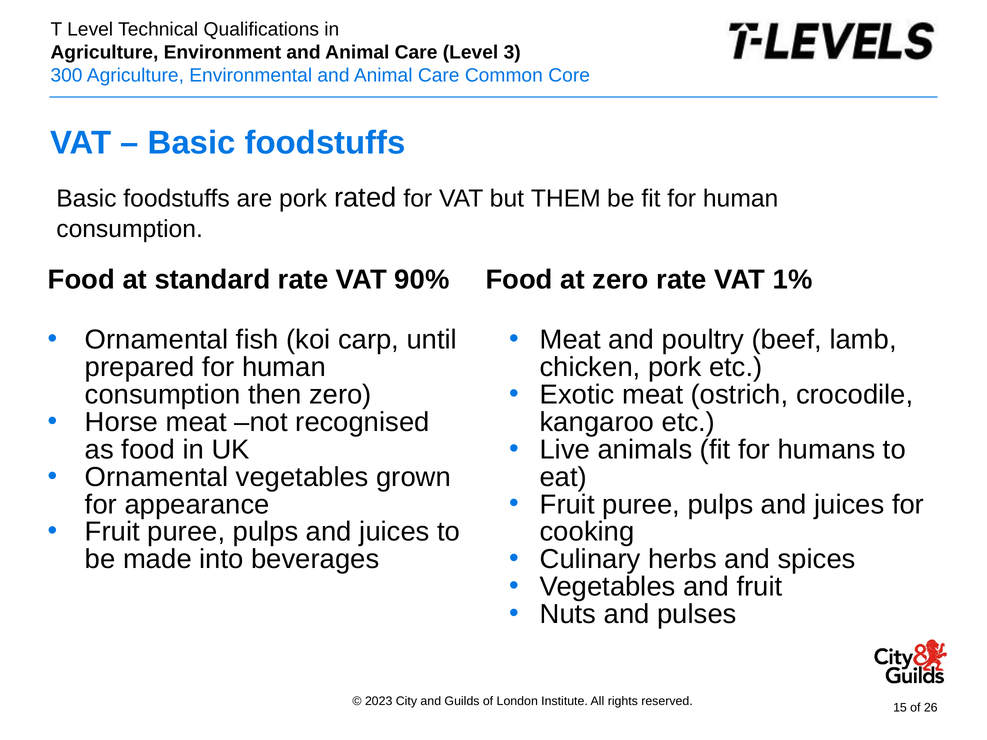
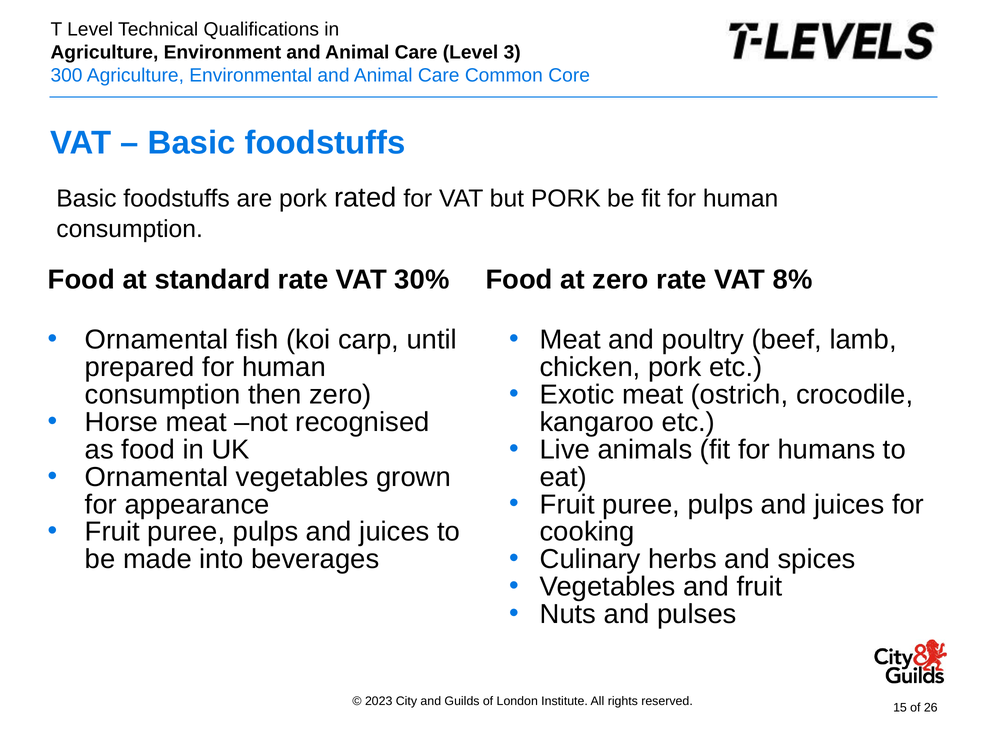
but THEM: THEM -> PORK (566, 199)
90%: 90% -> 30% (422, 280)
1%: 1% -> 8% (793, 280)
